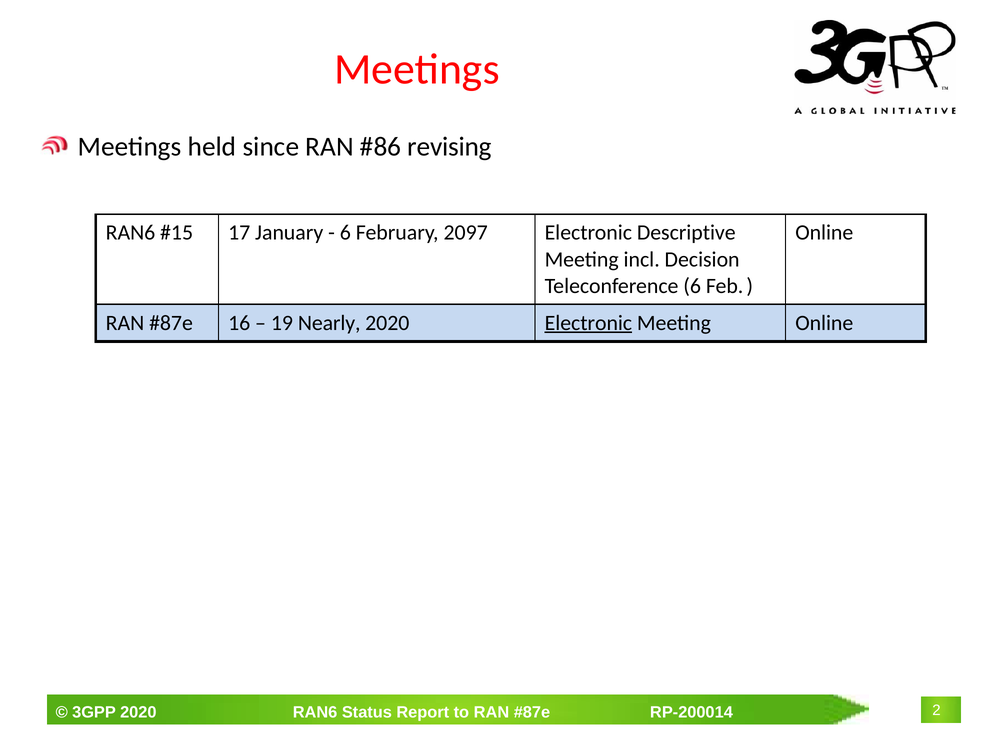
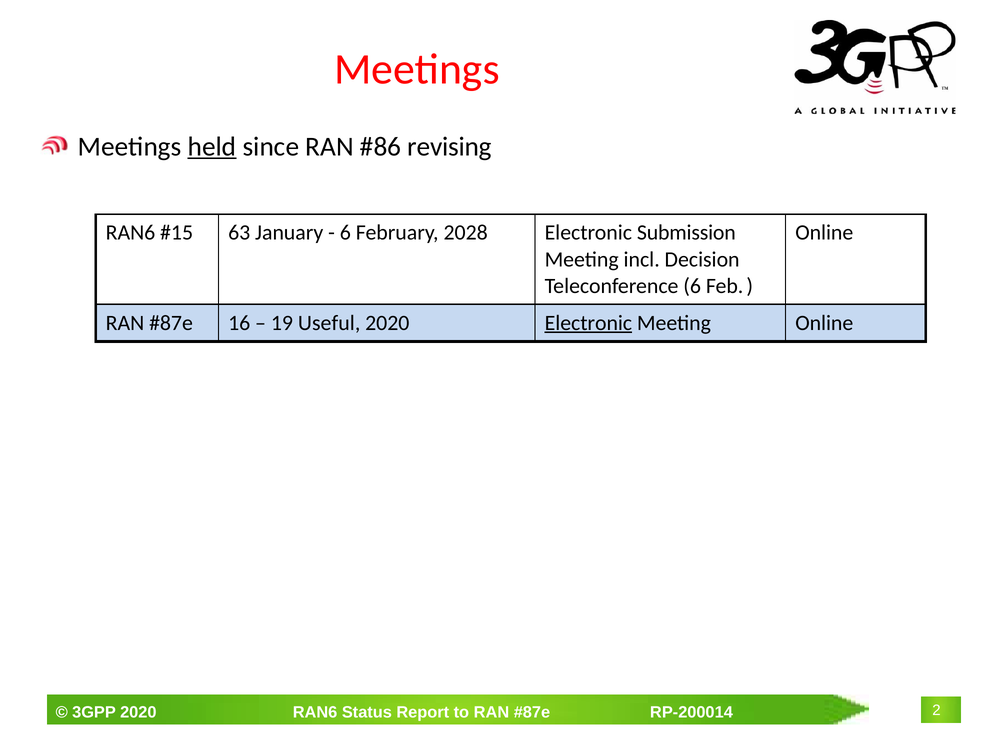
held underline: none -> present (212, 147)
17: 17 -> 63 (239, 233)
2097: 2097 -> 2028 (466, 233)
Descriptive: Descriptive -> Submission (686, 233)
Nearly: Nearly -> Useful (329, 323)
